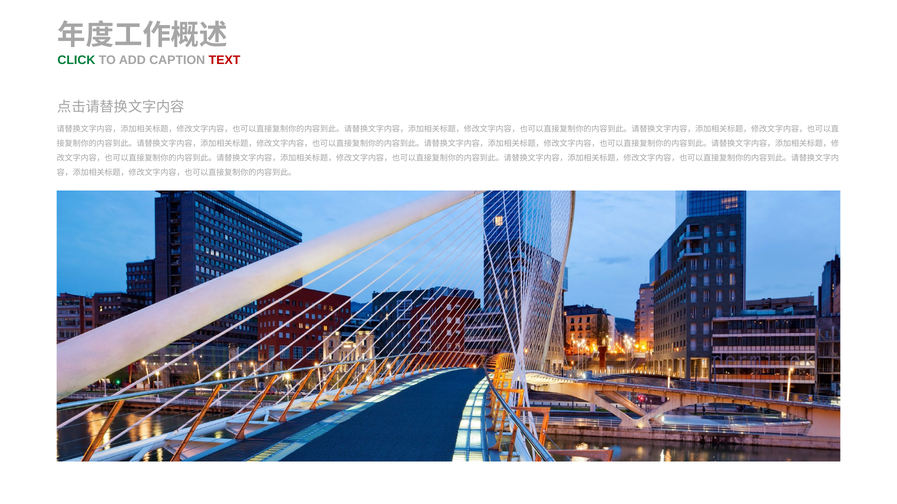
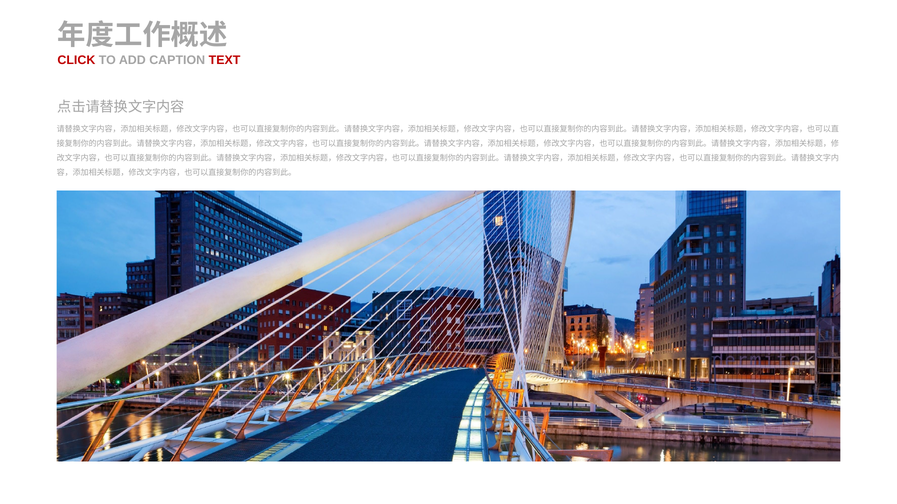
CLICK colour: green -> red (76, 60)
